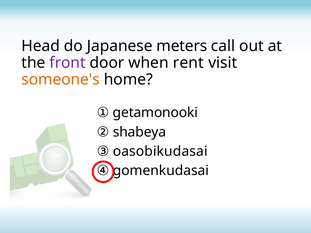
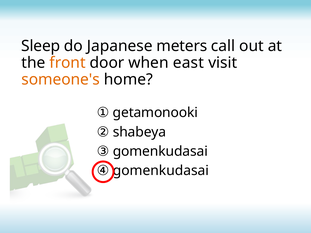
Head: Head -> Sleep (41, 46)
front colour: purple -> orange (68, 63)
rent: rent -> east (188, 63)
③ oasobikudasai: oasobikudasai -> gomenkudasai (160, 151)
